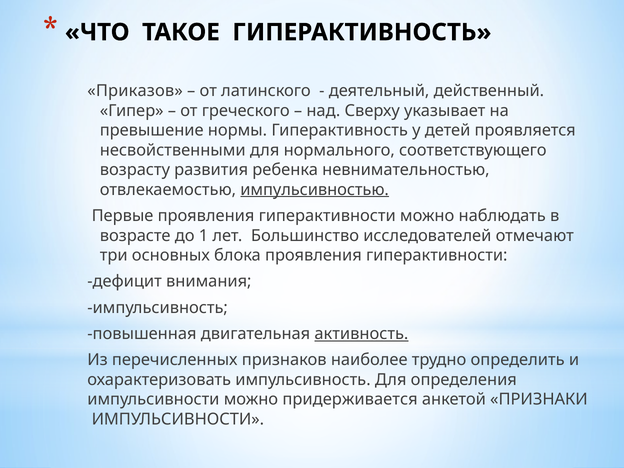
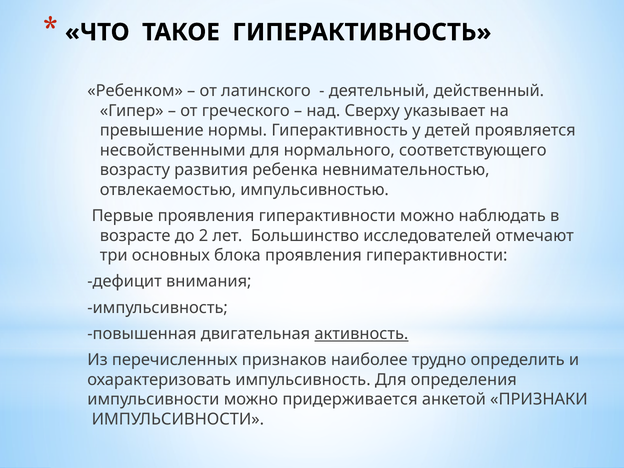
Приказов: Приказов -> Ребенком (135, 91)
импульсивностью underline: present -> none (315, 190)
1: 1 -> 2 (203, 236)
